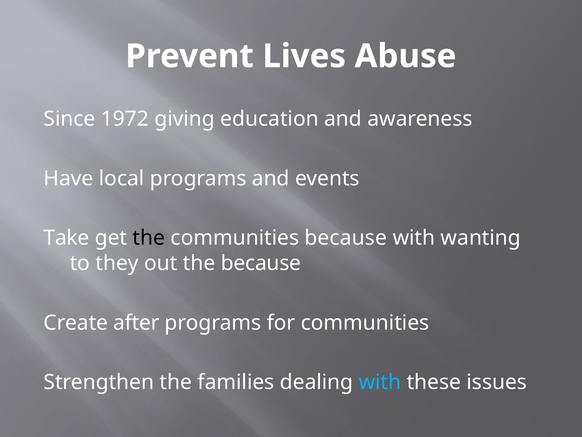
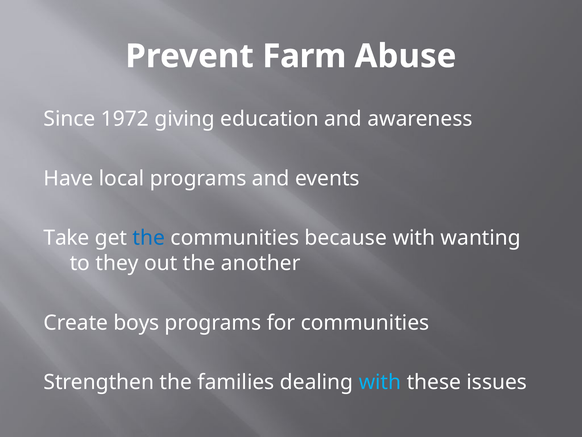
Lives: Lives -> Farm (304, 56)
the colour: black -> blue (149, 238)
the because: because -> another (261, 263)
after: after -> boys (136, 322)
